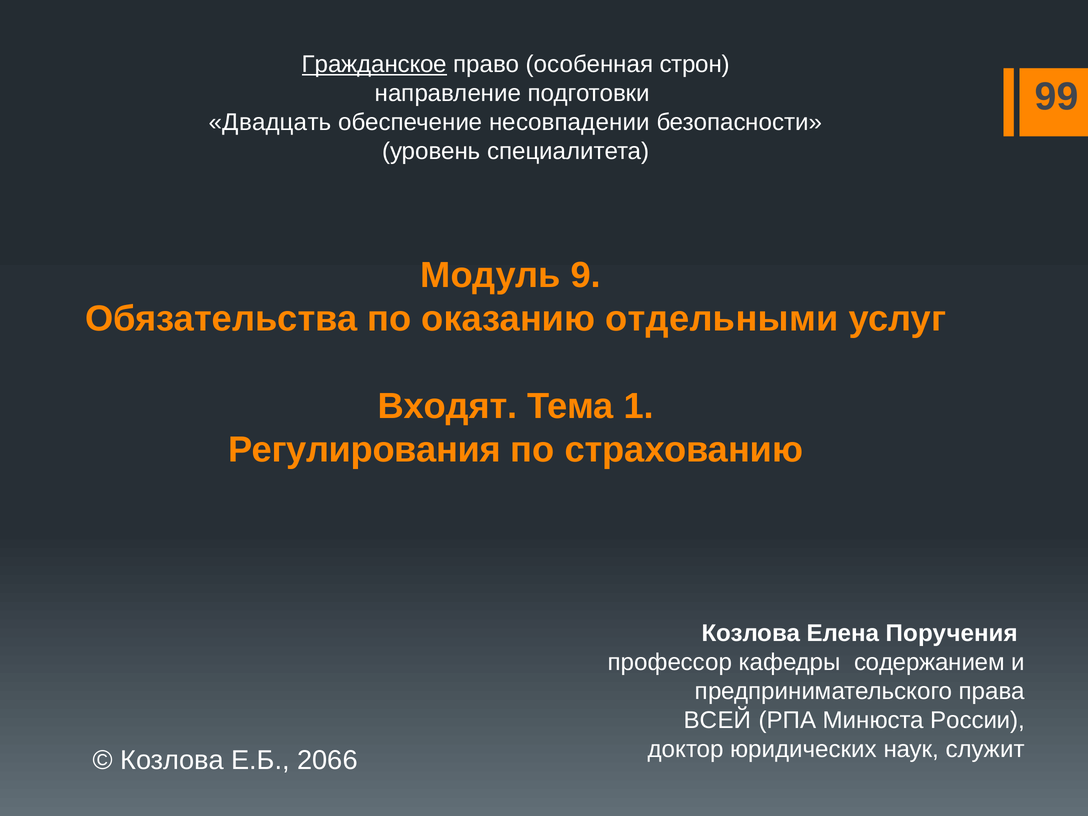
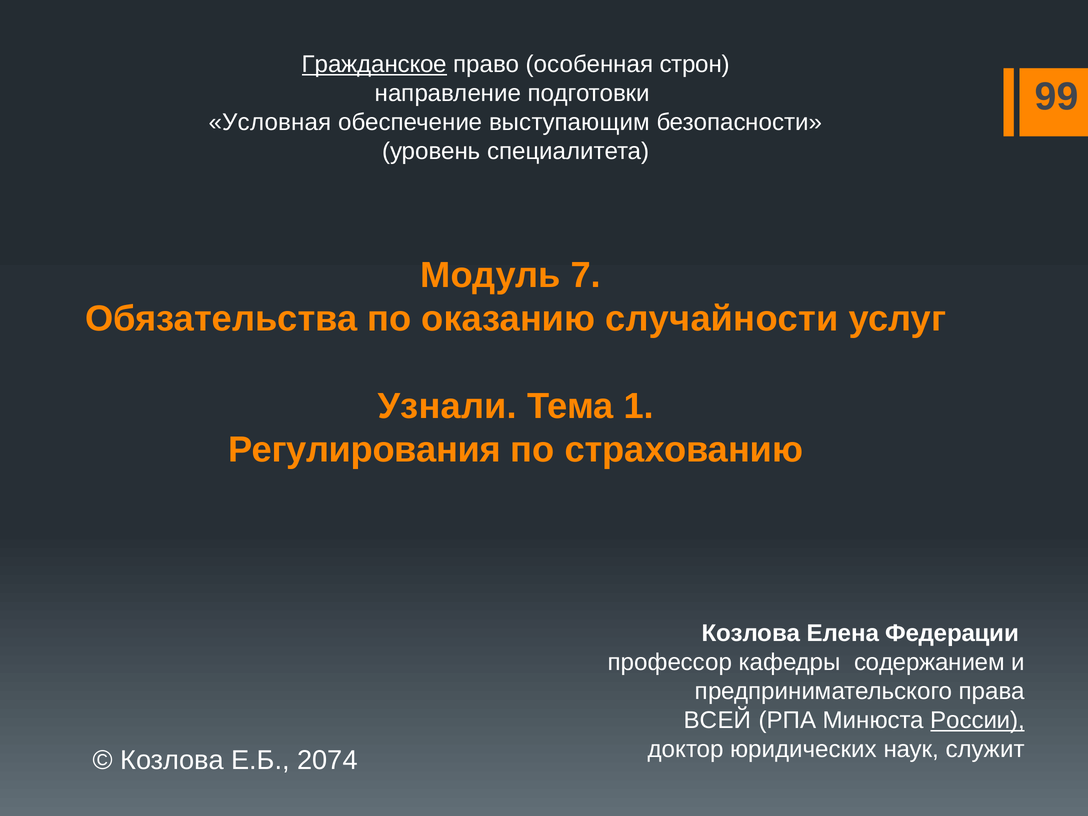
Двадцать: Двадцать -> Условная (270, 122)
несовпадении: несовпадении -> выступающим (569, 122)
9: 9 -> 7 (586, 275)
отдельными: отдельными -> случайности (722, 319)
Входят: Входят -> Узнали (447, 406)
Поручения: Поручения -> Федерации (952, 633)
России underline: none -> present (978, 720)
2066: 2066 -> 2074 (327, 760)
